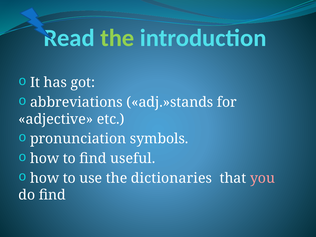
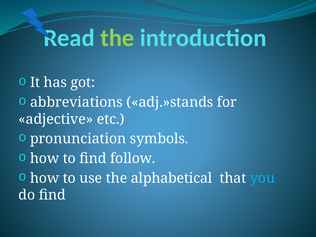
useful: useful -> follow (133, 158)
dictionaries: dictionaries -> alphabetical (172, 178)
you colour: pink -> light blue (262, 178)
